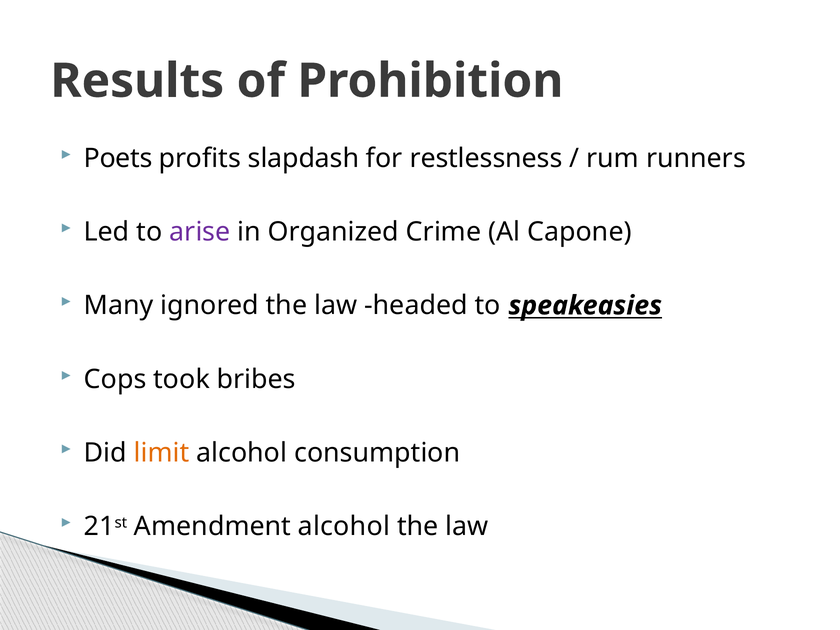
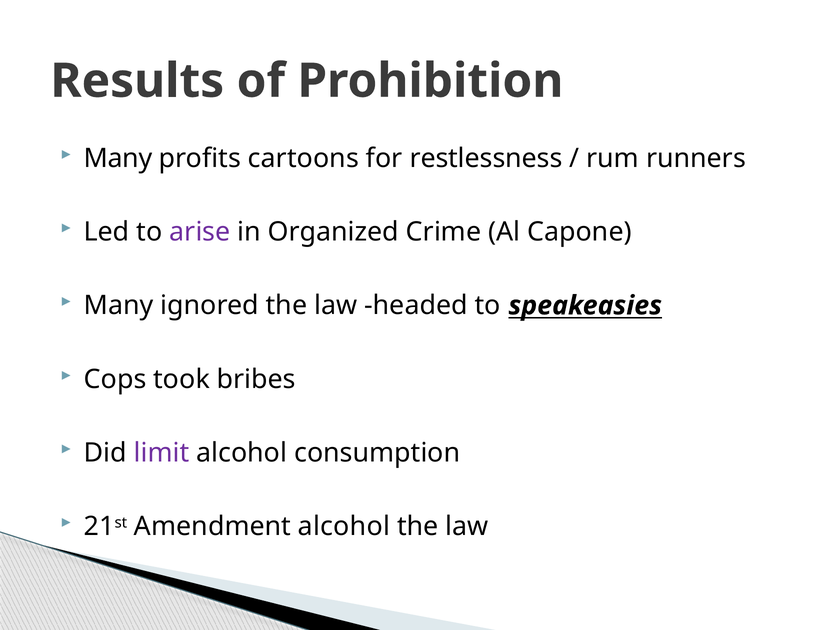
Poets: Poets -> Many (118, 158)
slapdash: slapdash -> cartoons (303, 158)
limit colour: orange -> purple (162, 453)
